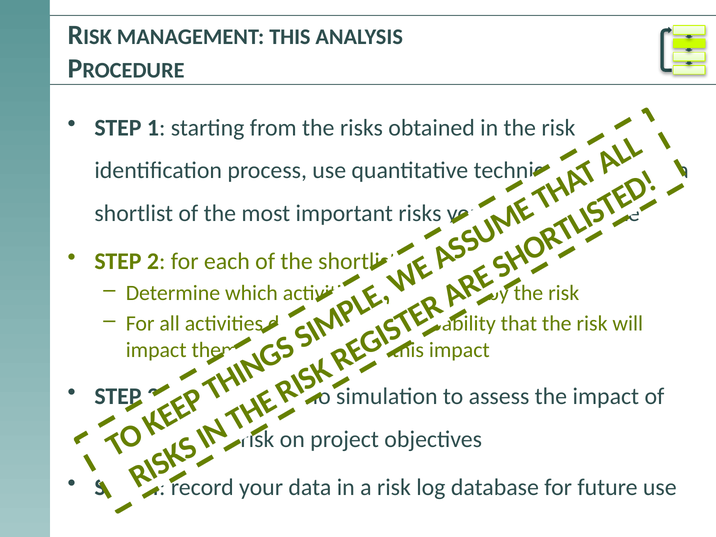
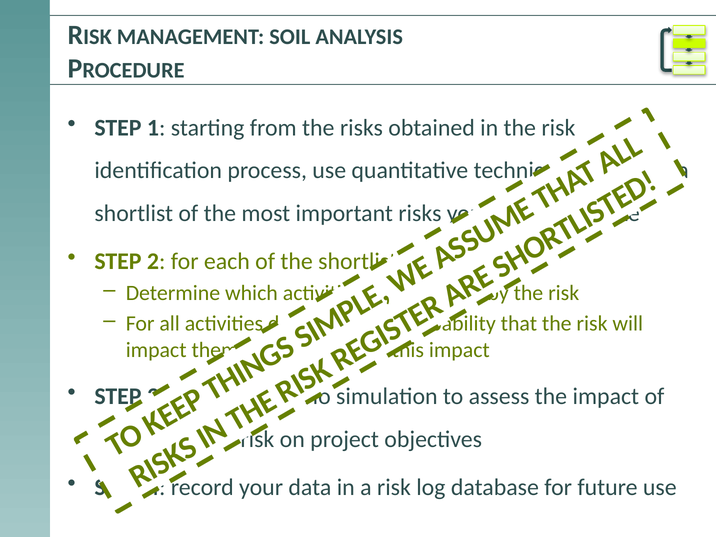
MANAGEMENT THIS: THIS -> SOIL (290, 37)
